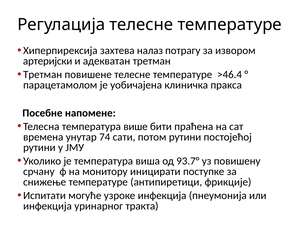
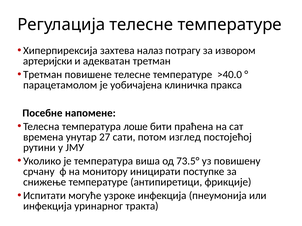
>46.4: >46.4 -> >40.0 (230, 75)
више: више -> лоше (136, 127)
74: 74 -> 27 (105, 137)
потом рутини: рутини -> изглед (185, 137)
93.7°: 93.7° -> 73.5° (188, 161)
